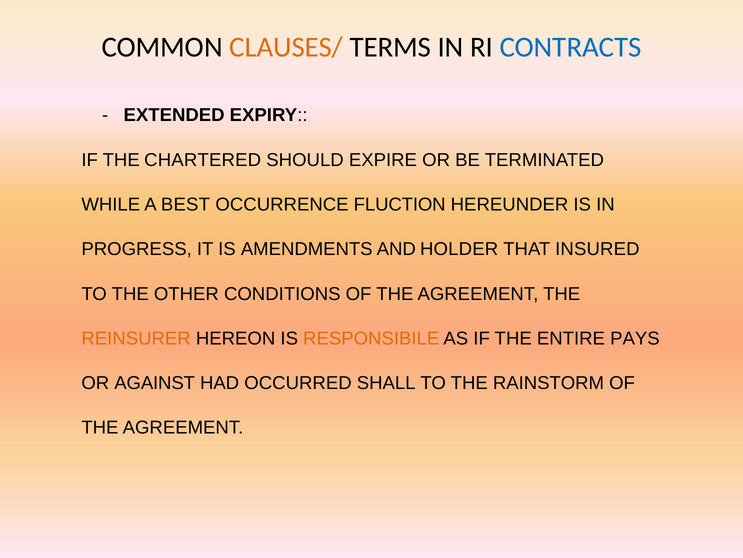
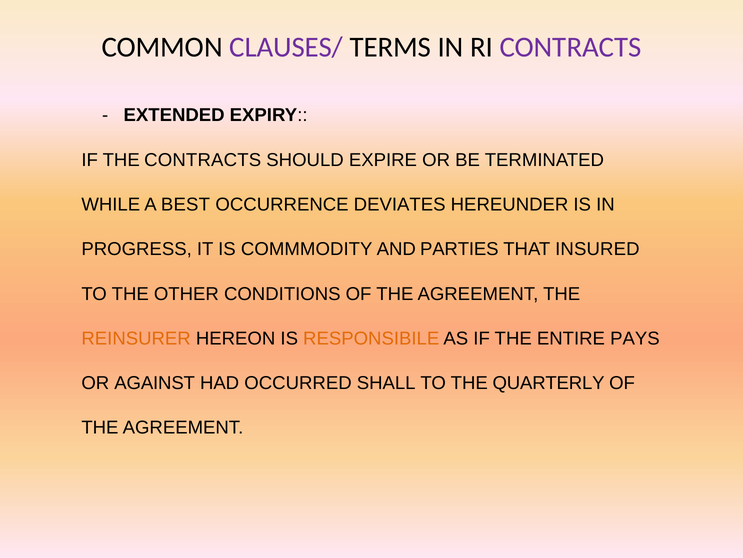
CLAUSES/ colour: orange -> purple (286, 47)
CONTRACTS colour: blue -> purple (570, 47)
THE CHARTERED: CHARTERED -> CONTRACTS (203, 160)
FLUCTION: FLUCTION -> DEVIATES (400, 204)
AMENDMENTS: AMENDMENTS -> COMMMODITY (307, 249)
HOLDER: HOLDER -> PARTIES (459, 249)
RAINSTORM: RAINSTORM -> QUARTERLY (549, 383)
